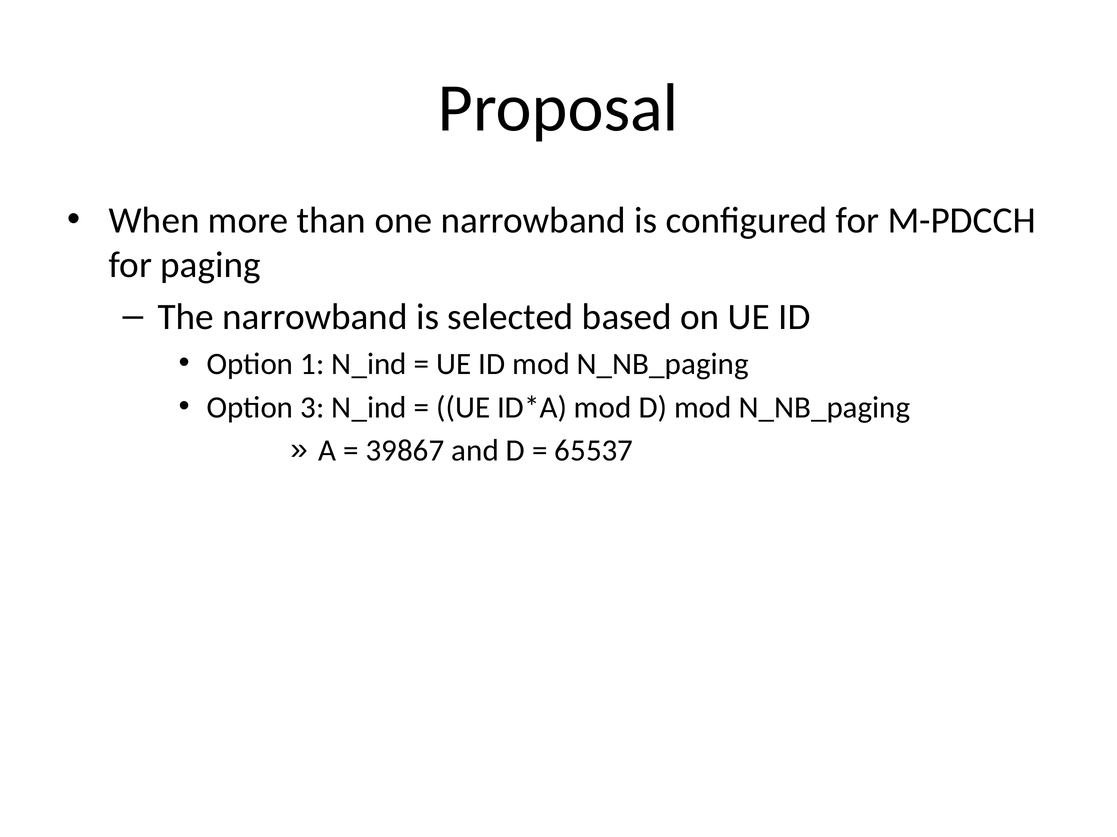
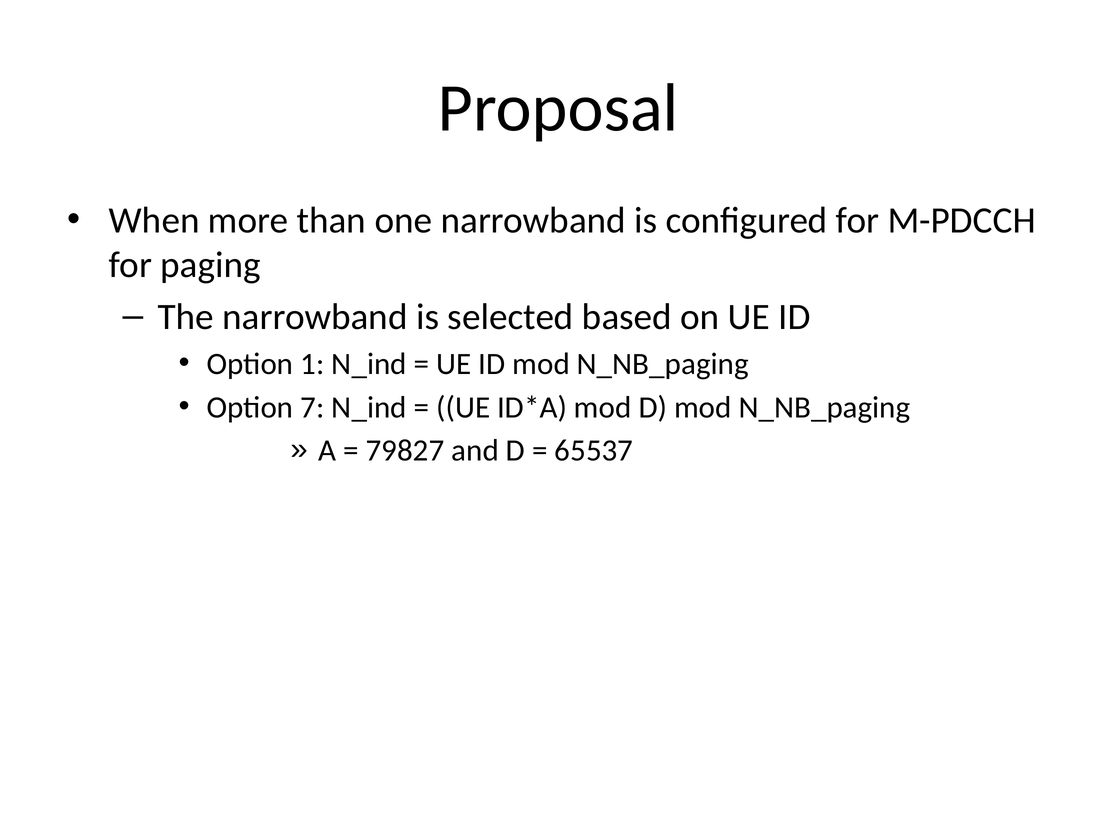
3: 3 -> 7 (312, 408)
39867: 39867 -> 79827 (405, 451)
